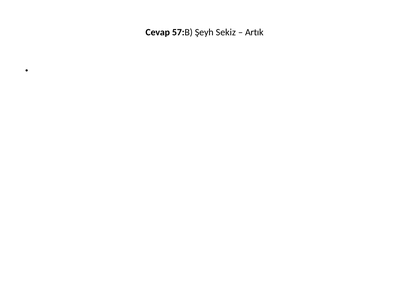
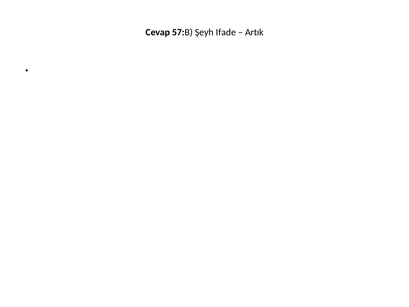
Sekiz: Sekiz -> Ifade (226, 32)
